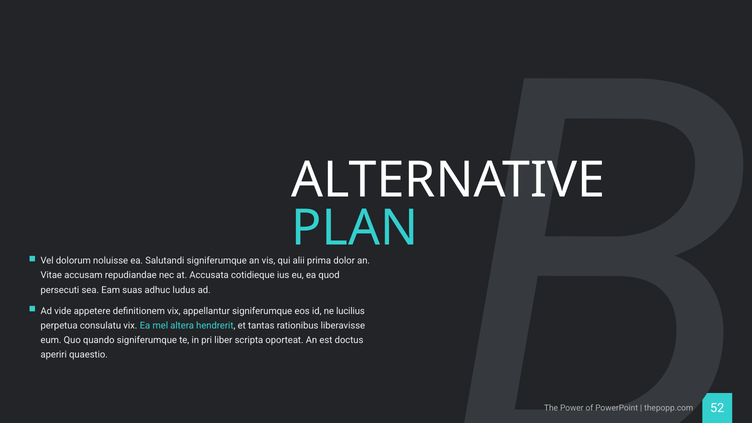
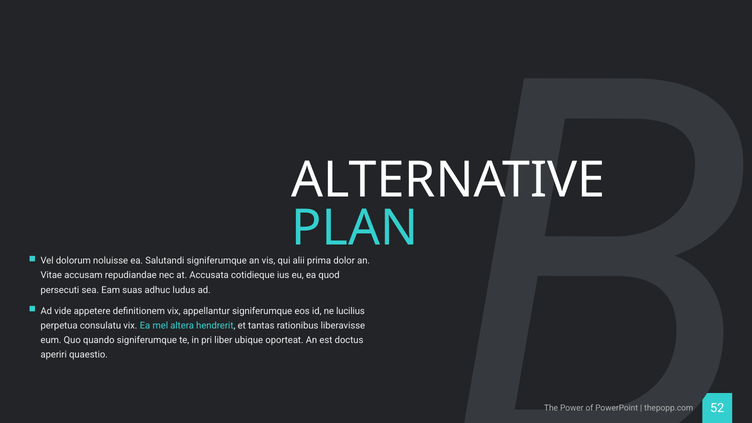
scripta: scripta -> ubique (249, 340)
